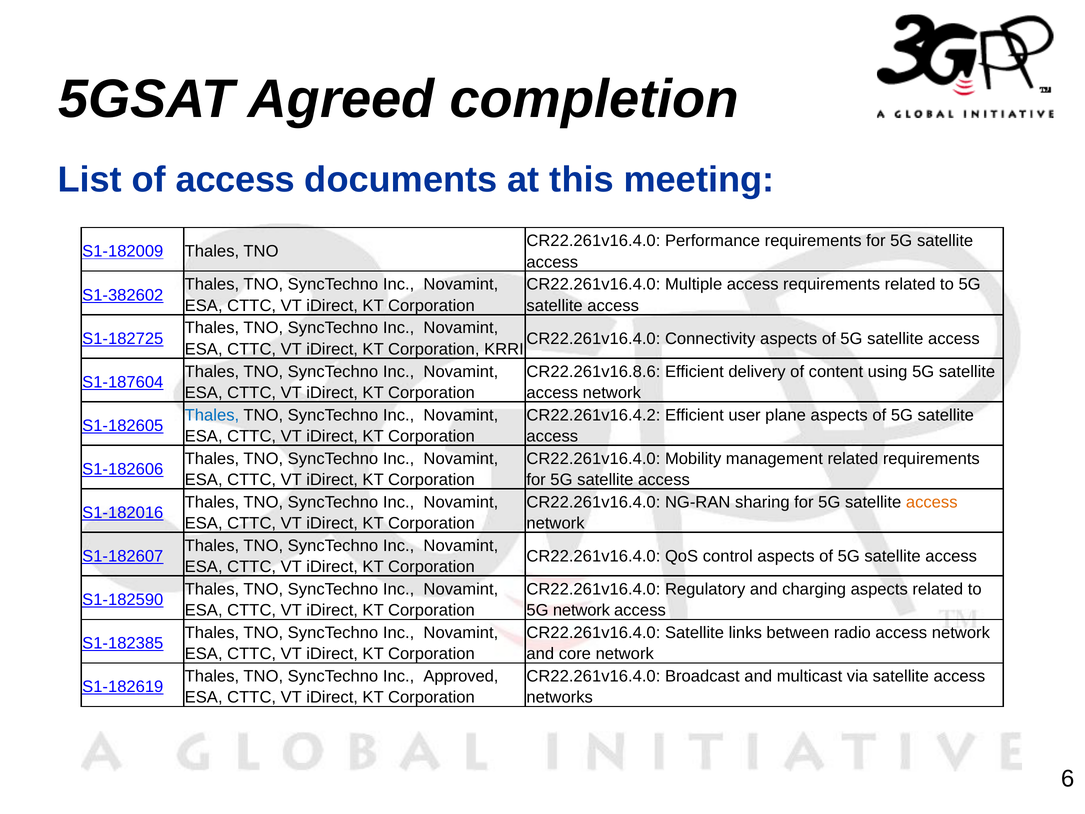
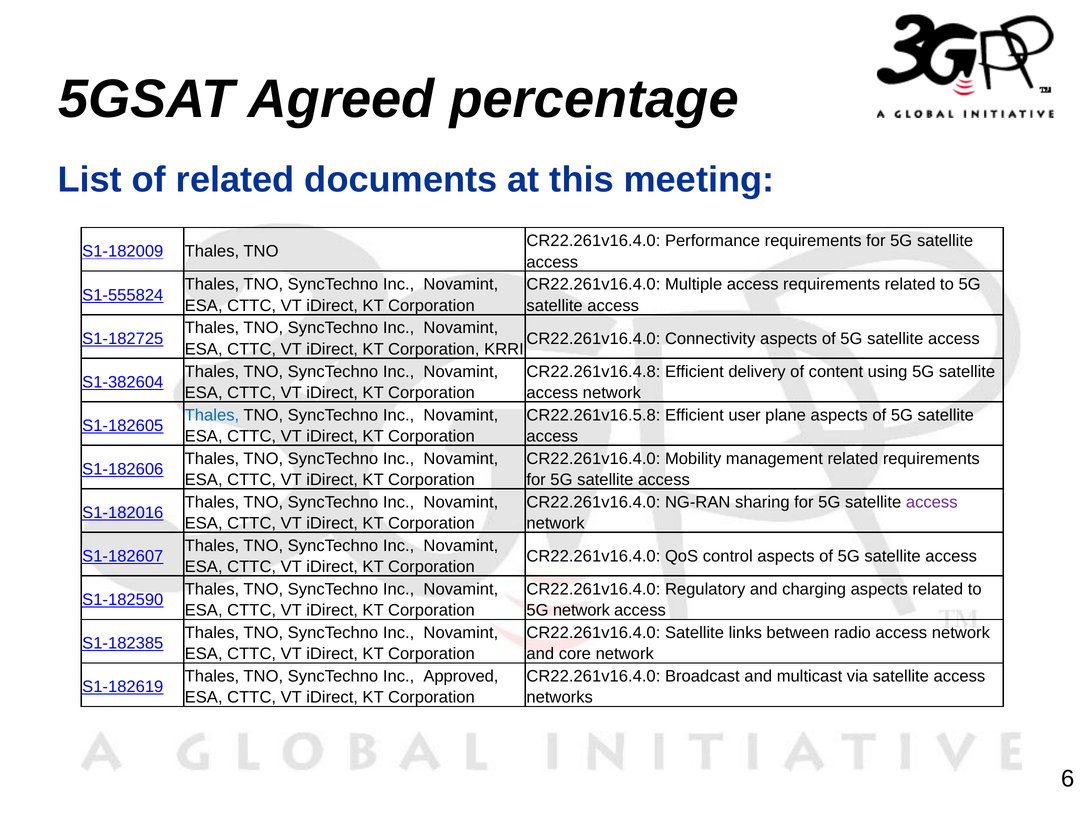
completion: completion -> percentage (594, 99)
of access: access -> related (235, 180)
S1-382602: S1-382602 -> S1-555824 (123, 295)
CR22.261v16.8.6: CR22.261v16.8.6 -> CR22.261v16.4.8 (593, 371)
S1-187604: S1-187604 -> S1-382604 (123, 382)
CR22.261v16.4.2: CR22.261v16.4.2 -> CR22.261v16.5.8 (593, 415)
access colour: orange -> purple (932, 502)
